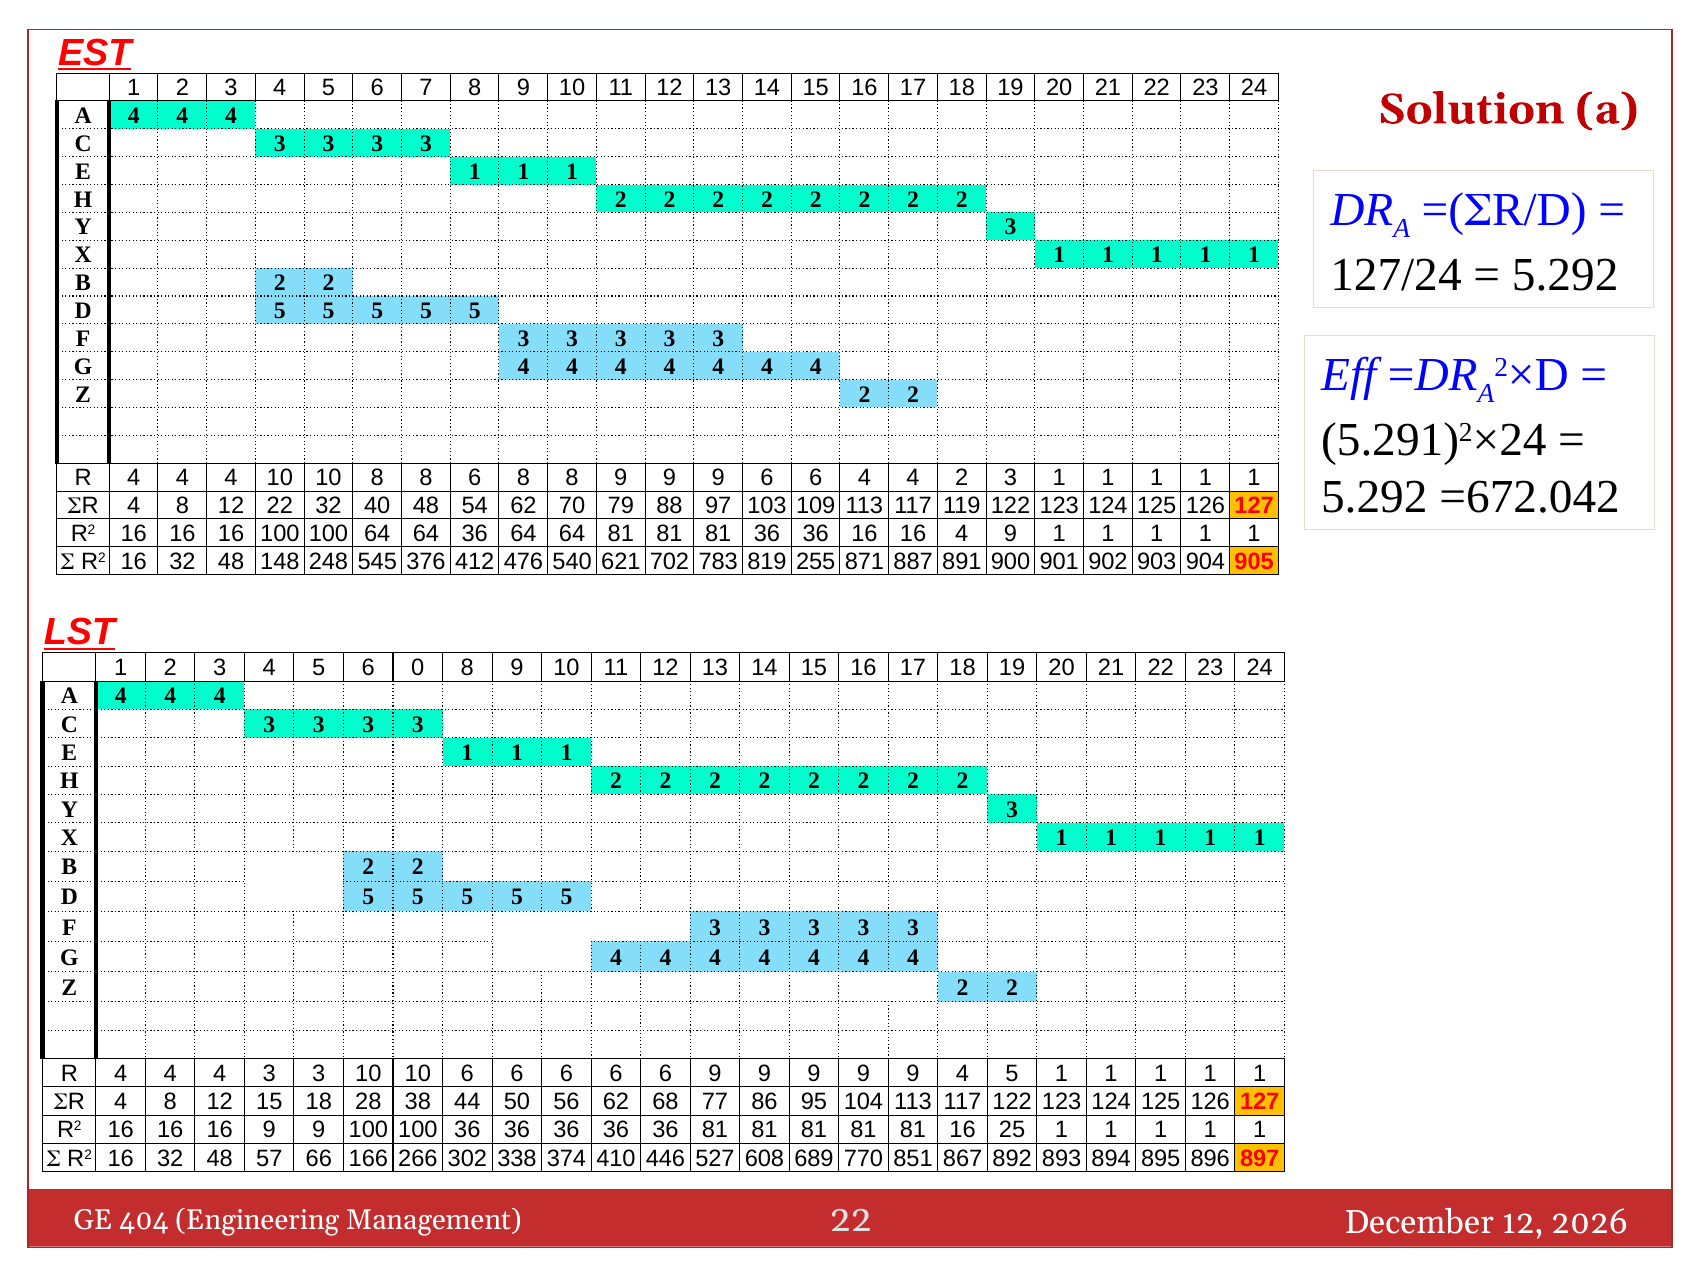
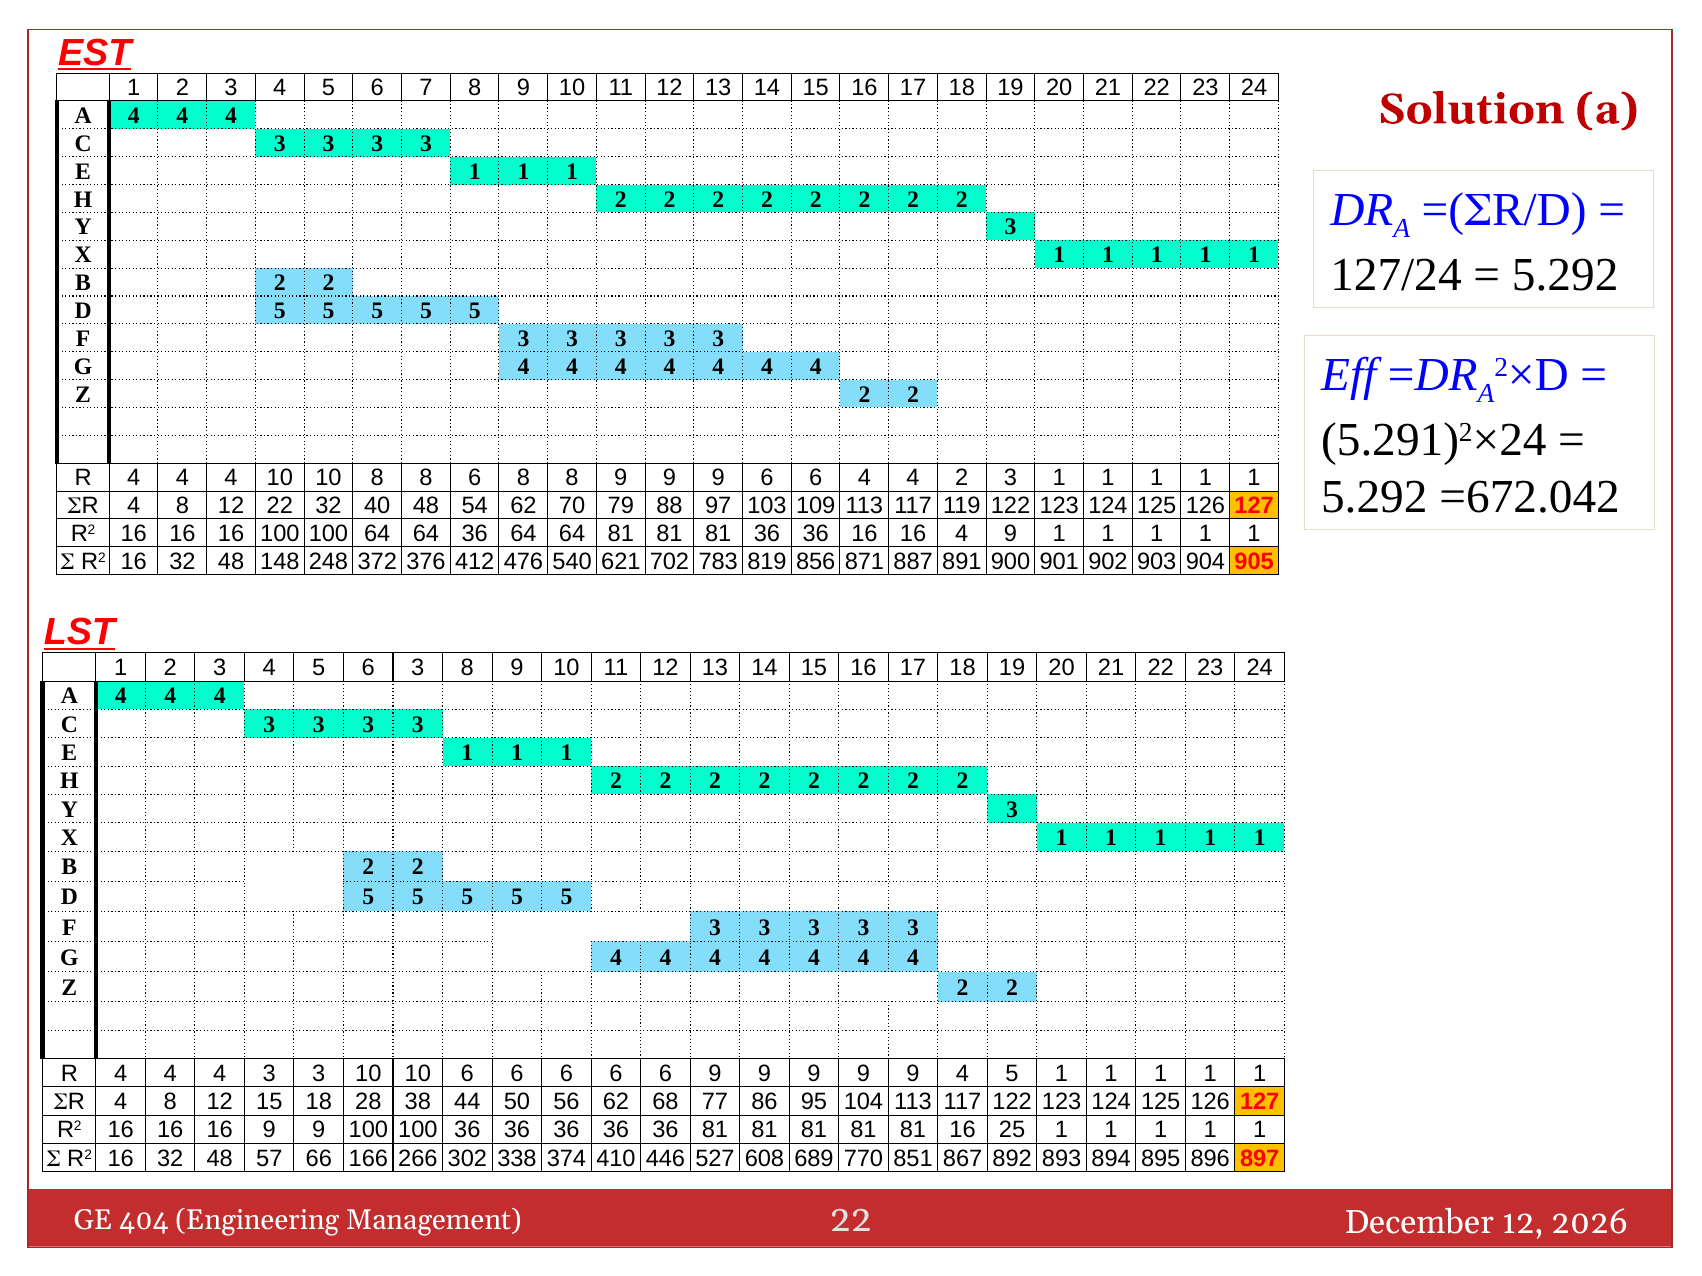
545: 545 -> 372 (377, 562)
255: 255 -> 856 (816, 562)
6 0: 0 -> 3 (418, 668)
